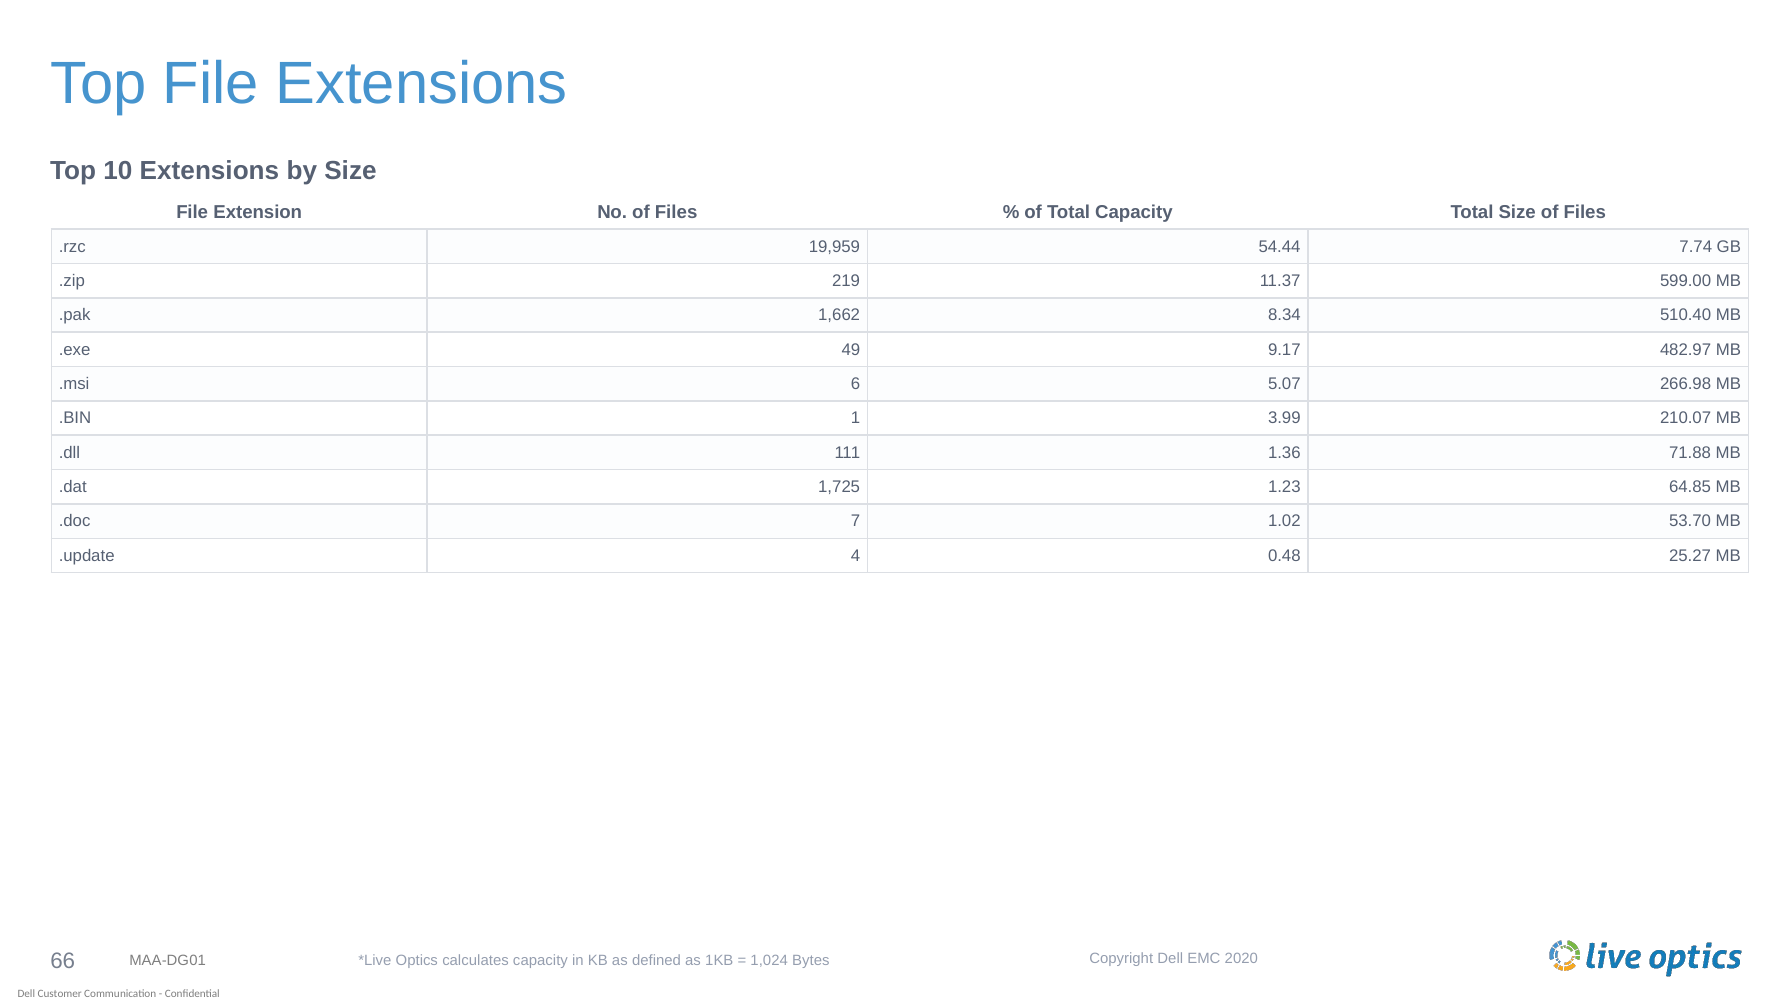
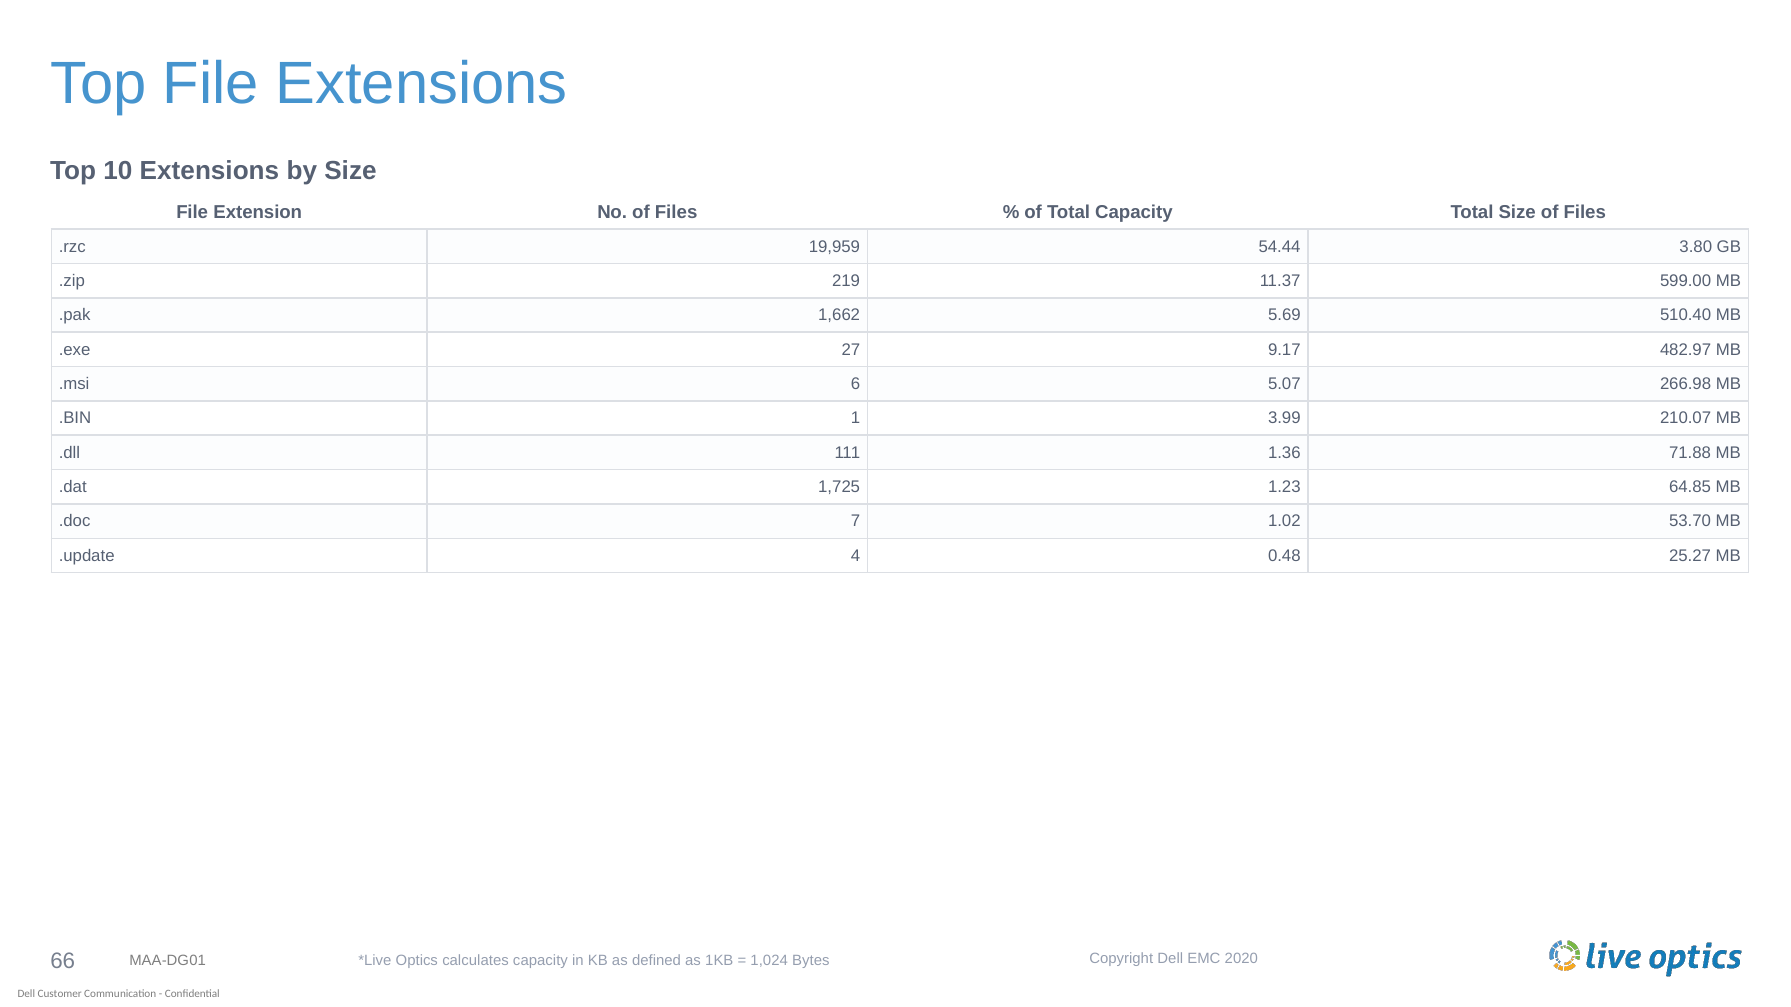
7.74: 7.74 -> 3.80 (1696, 247)
8.34: 8.34 -> 5.69 (1284, 315)
49: 49 -> 27 (851, 350)
